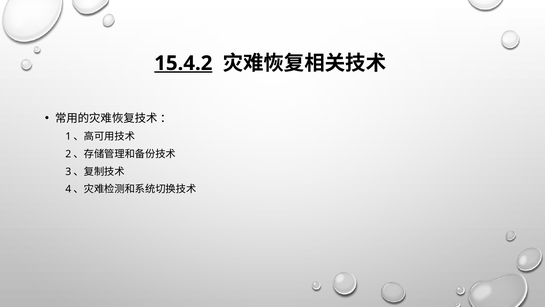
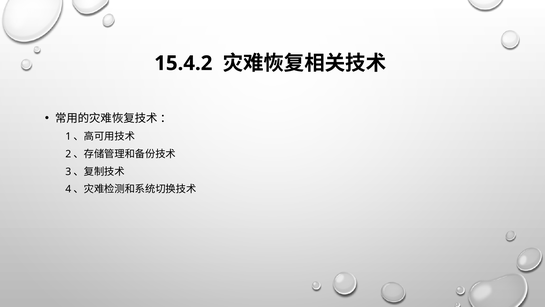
15.4.2 underline: present -> none (183, 63)
